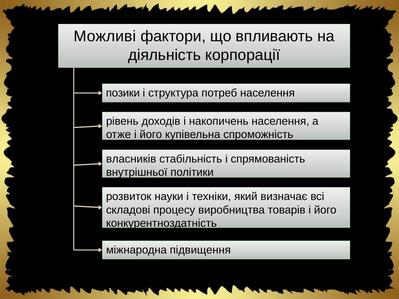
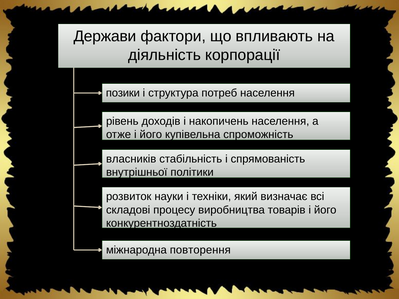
Можливі: Можливі -> Держави (105, 36)
підвищення: підвищення -> повторення (200, 250)
